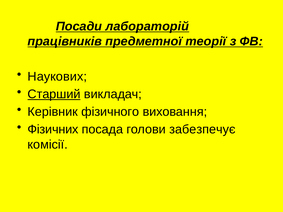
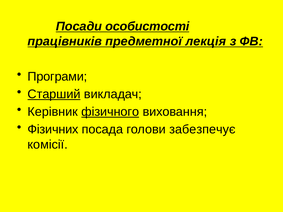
лабораторій: лабораторій -> особистості (147, 26)
теорії: теорії -> лекція (206, 41)
Наукових: Наукових -> Програми (57, 77)
фізичного underline: none -> present (110, 112)
